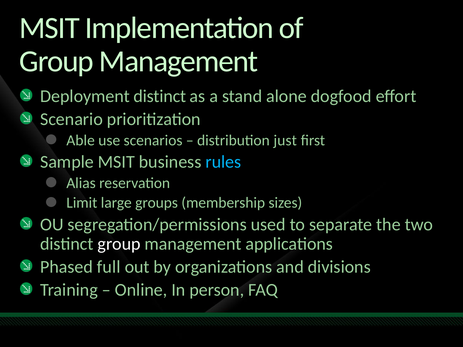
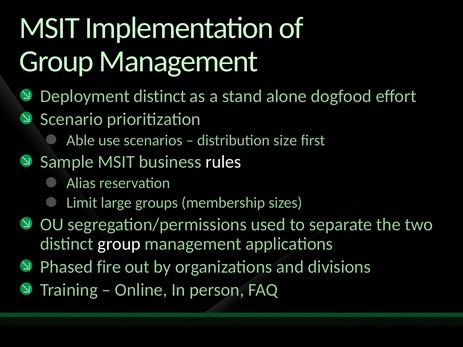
just: just -> size (285, 140)
rules colour: light blue -> white (223, 162)
full: full -> fire (109, 267)
